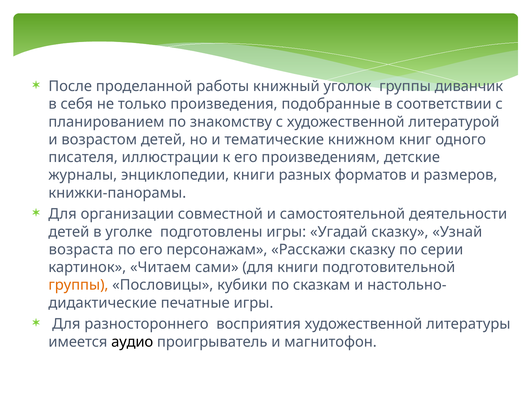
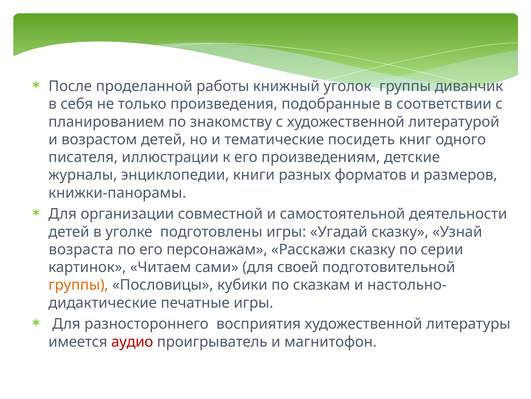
книжном: книжном -> посидеть (361, 139)
для книги: книги -> своей (298, 267)
аудио colour: black -> red (132, 341)
